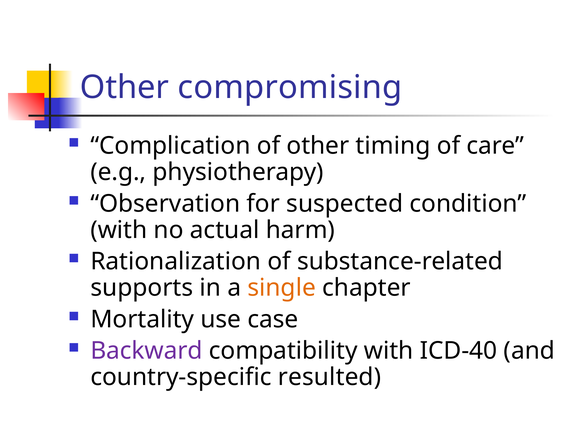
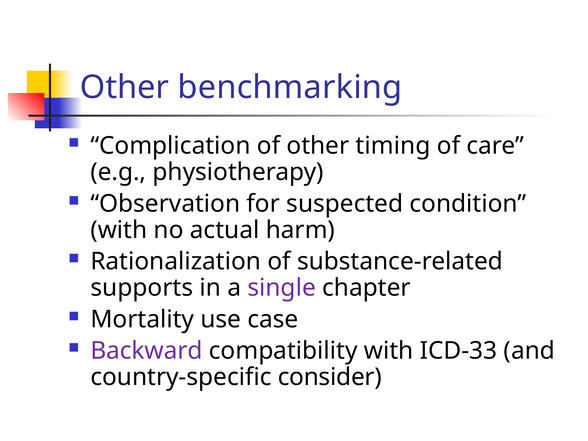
compromising: compromising -> benchmarking (290, 88)
single colour: orange -> purple (282, 288)
ICD-40: ICD-40 -> ICD-33 (459, 351)
resulted: resulted -> consider (330, 377)
